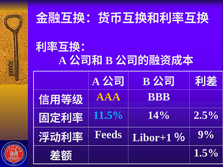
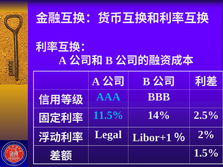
AAA colour: yellow -> light blue (108, 97)
Feeds: Feeds -> Legal (108, 135)
9%: 9% -> 2% (206, 135)
